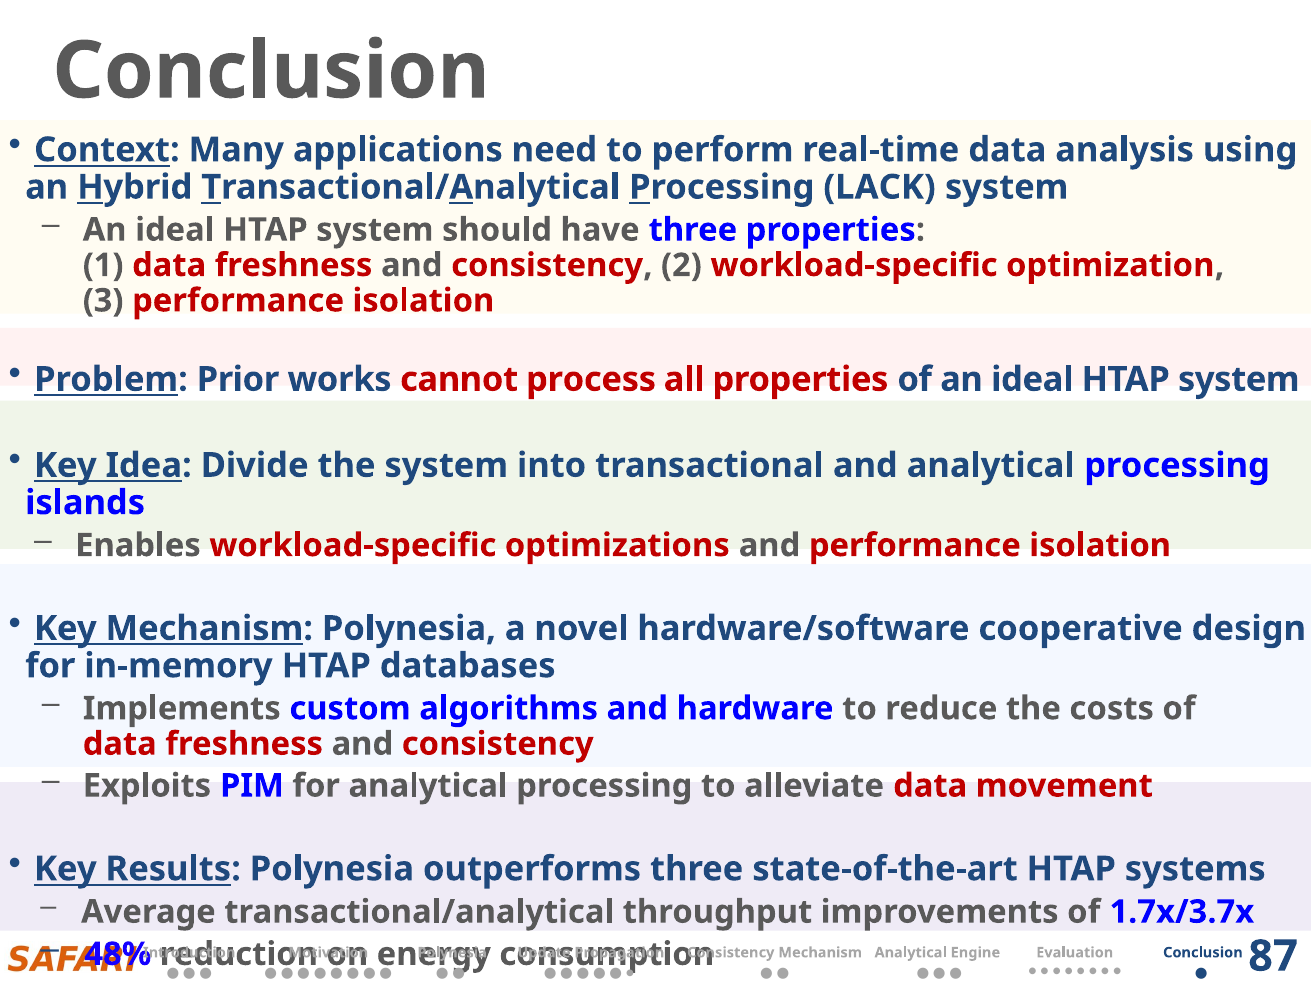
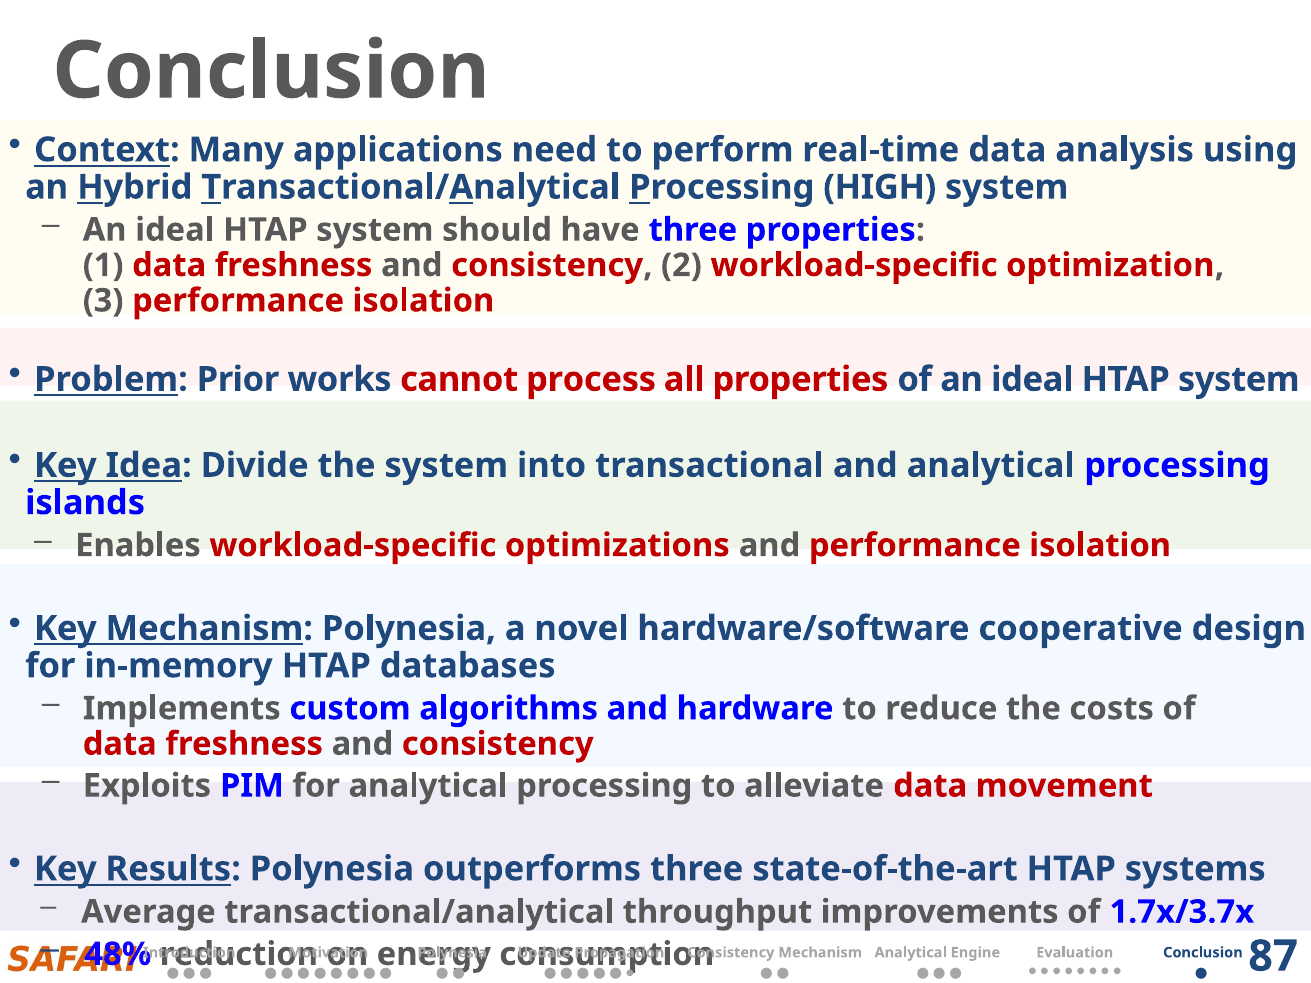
LACK: LACK -> HIGH (880, 187)
